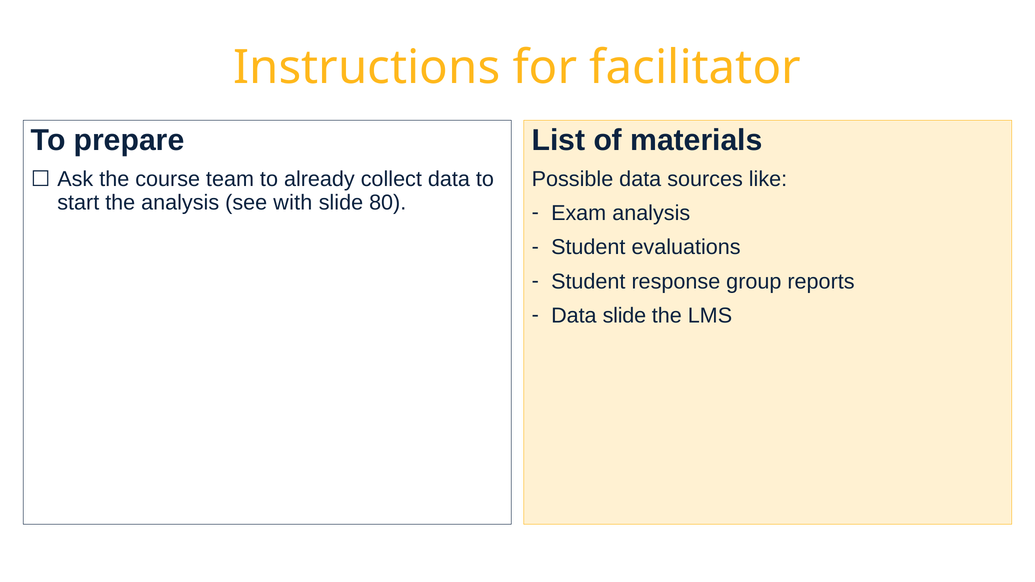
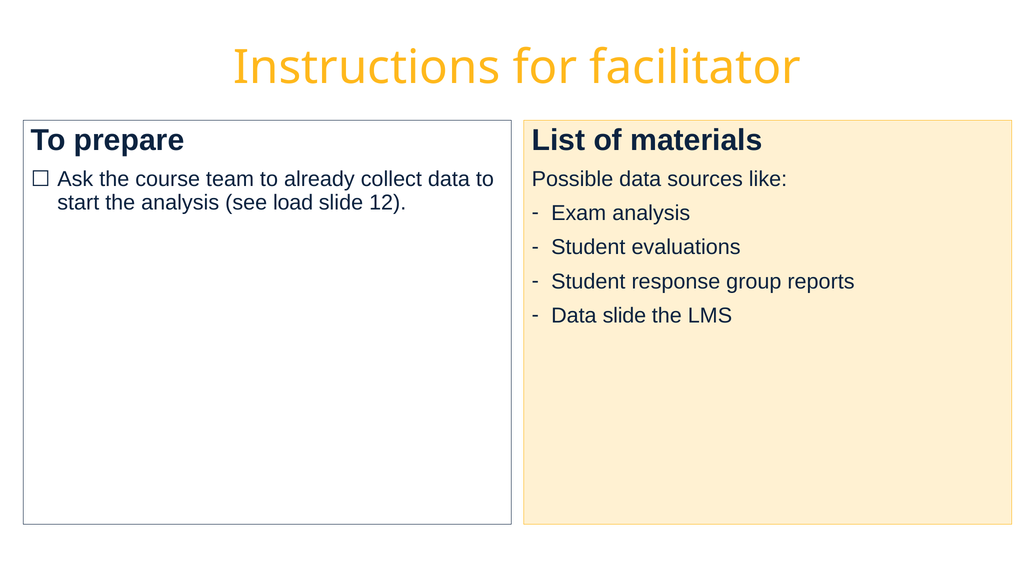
with: with -> load (293, 203)
80: 80 -> 12 (388, 203)
